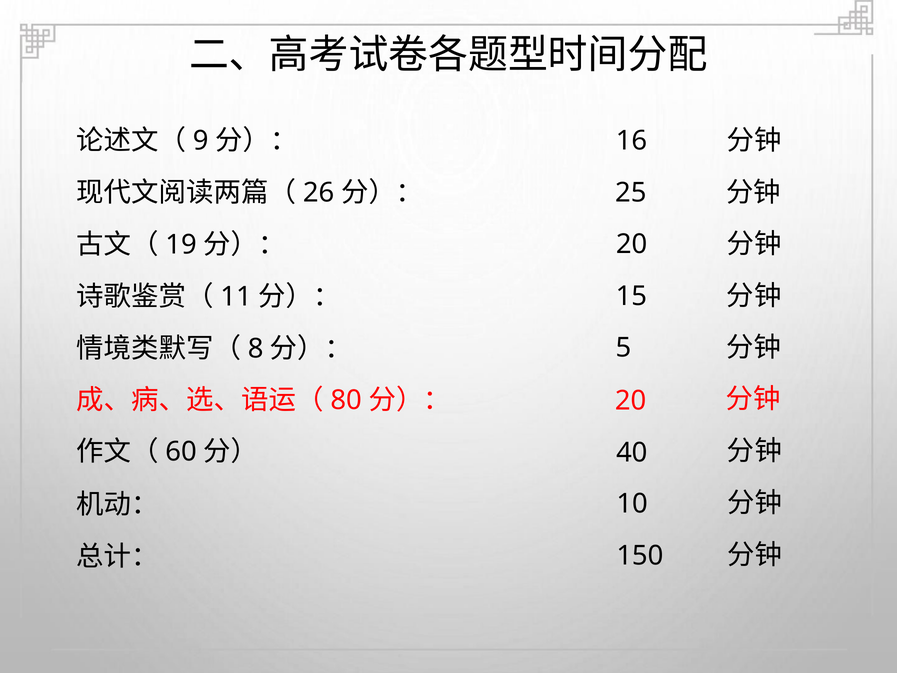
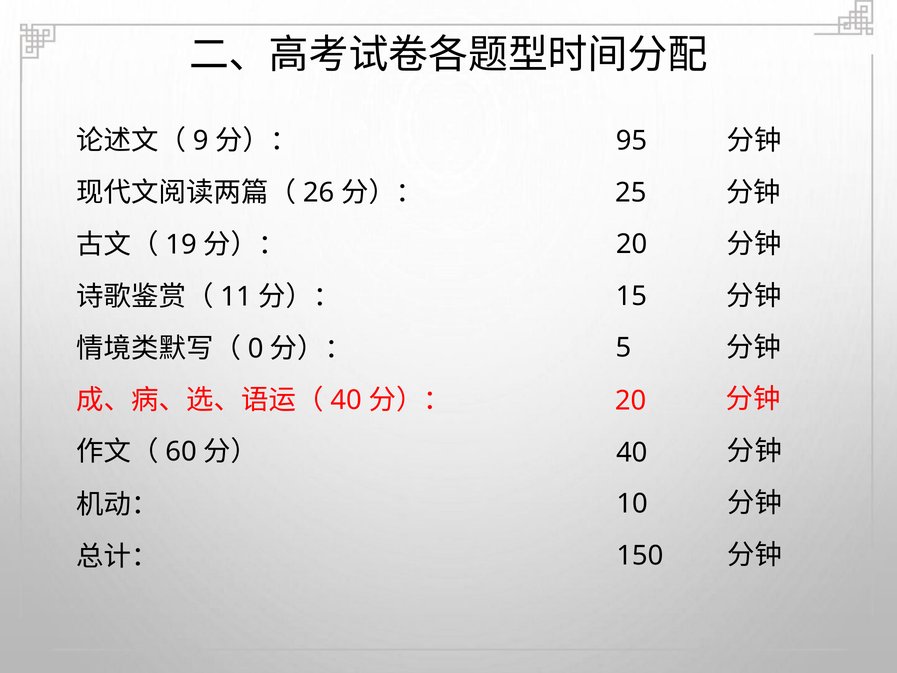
16: 16 -> 95 (631, 141)
8: 8 -> 0 (256, 348)
80: 80 -> 40 (346, 400)
